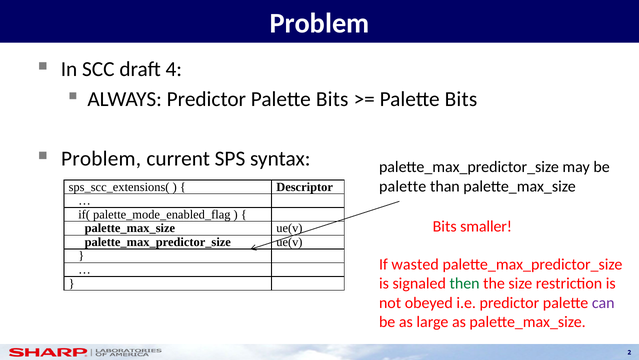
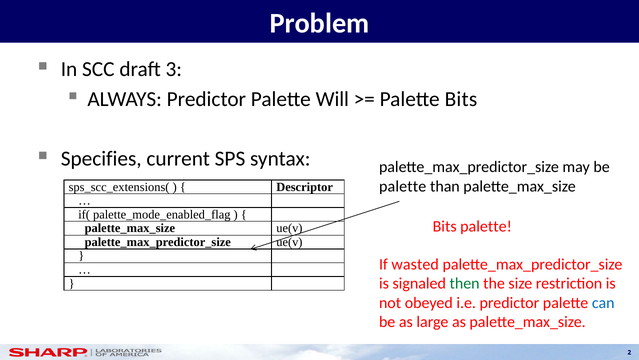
4: 4 -> 3 (174, 69)
Predictor Palette Bits: Bits -> Will (332, 99)
Problem: Problem -> Specifies (101, 159)
Bits smaller: smaller -> palette (486, 226)
can colour: purple -> blue (603, 302)
